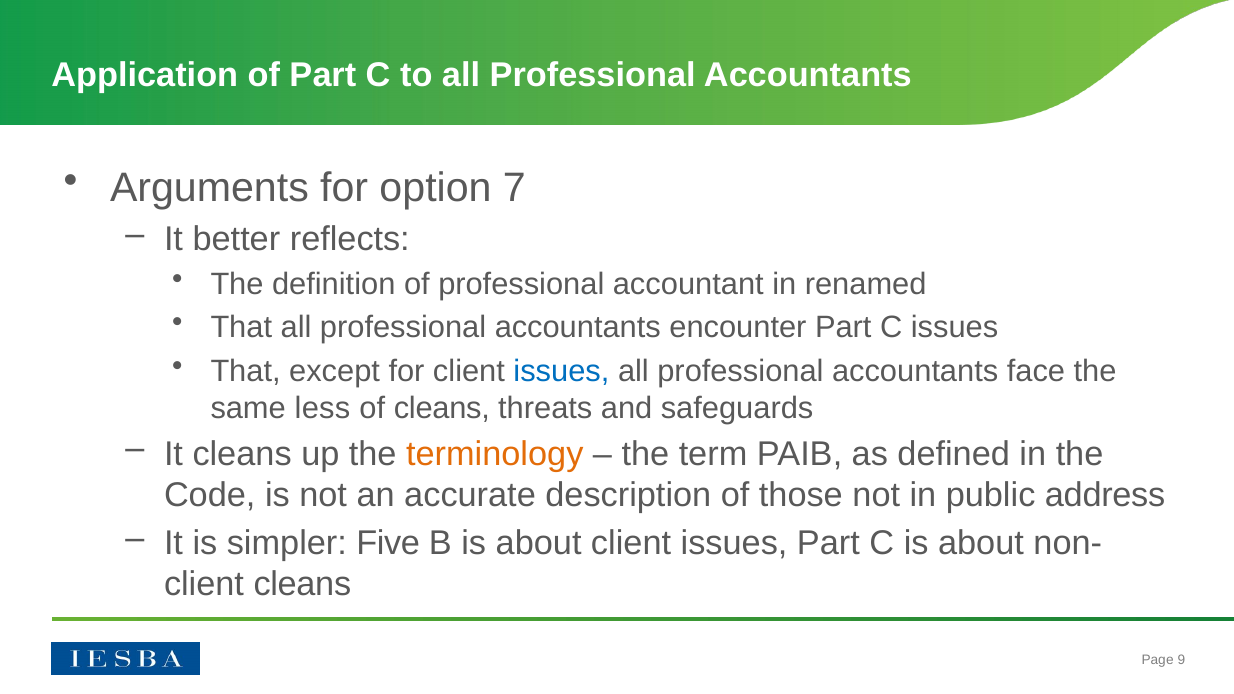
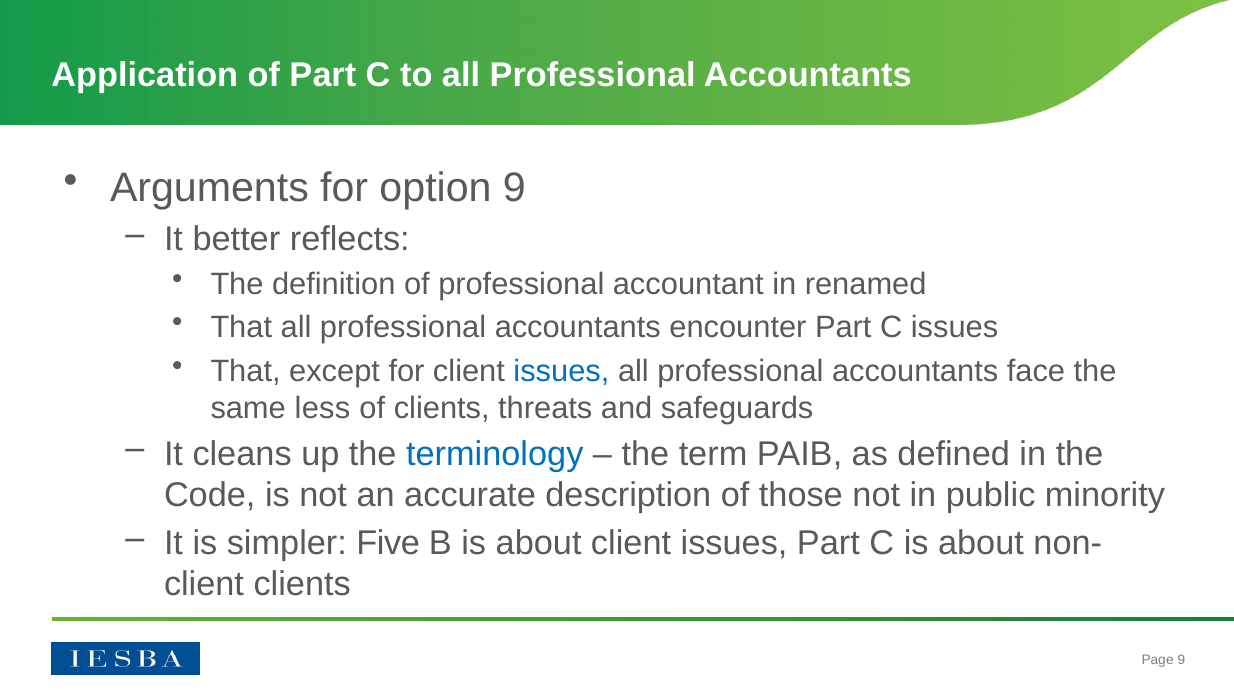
option 7: 7 -> 9 (514, 188)
of cleans: cleans -> clients (442, 408)
terminology colour: orange -> blue (495, 454)
address: address -> minority (1105, 495)
client cleans: cleans -> clients (302, 584)
